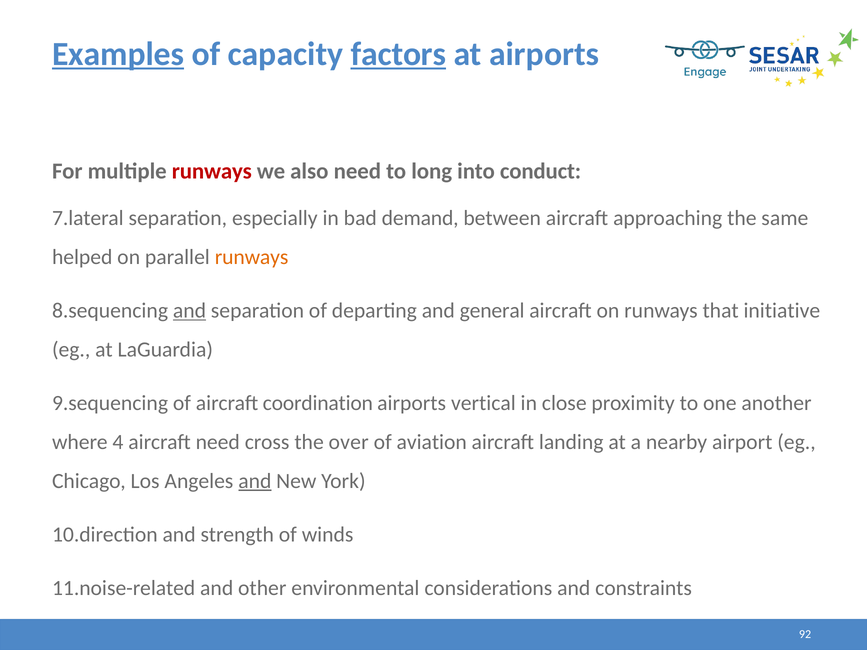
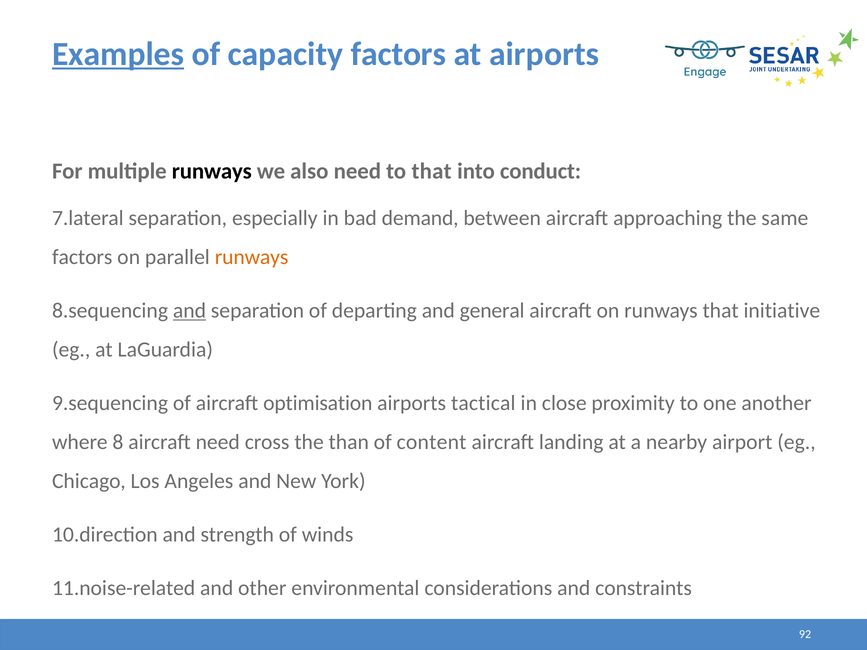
factors underline: present -> none (398, 54)
runways colour: red -> black (212, 171)
to long: long -> that (432, 171)
helped: helped -> factors (82, 257)
coordination: coordination -> optimisation (318, 403)
vertical: vertical -> tactical (483, 403)
4: 4 -> 8 (118, 442)
over: over -> than (349, 442)
aviation: aviation -> content (432, 442)
and underline: present -> none (255, 481)
